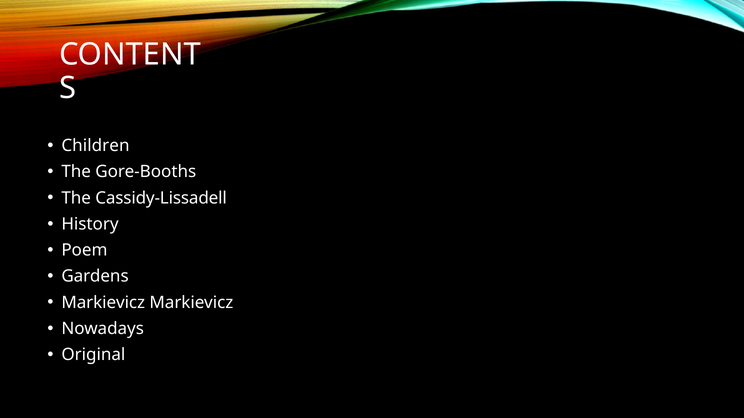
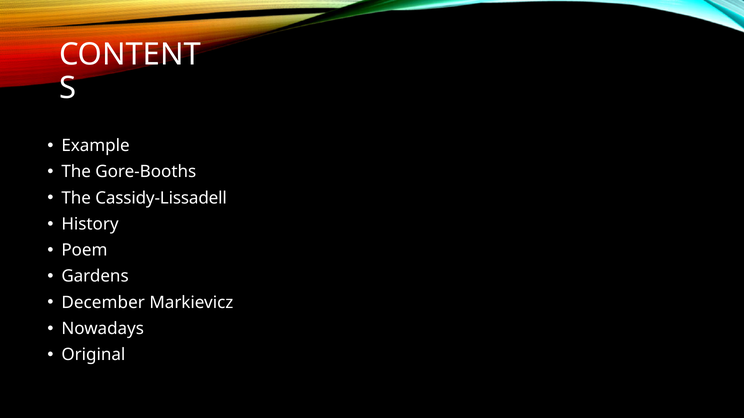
Children: Children -> Example (96, 146)
Markievicz: Markievicz -> December (103, 303)
